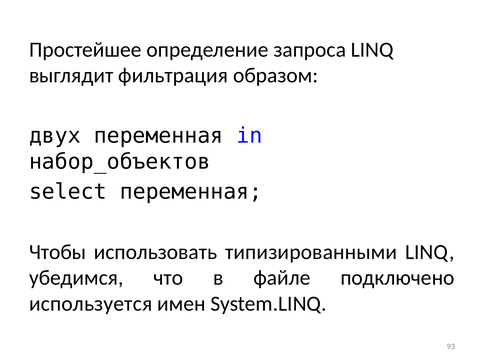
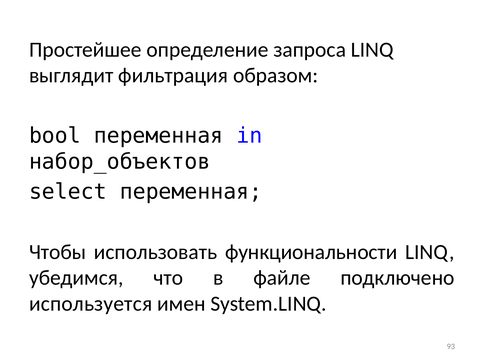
двух: двух -> bool (55, 136)
типизированными: типизированными -> функциональности (311, 252)
